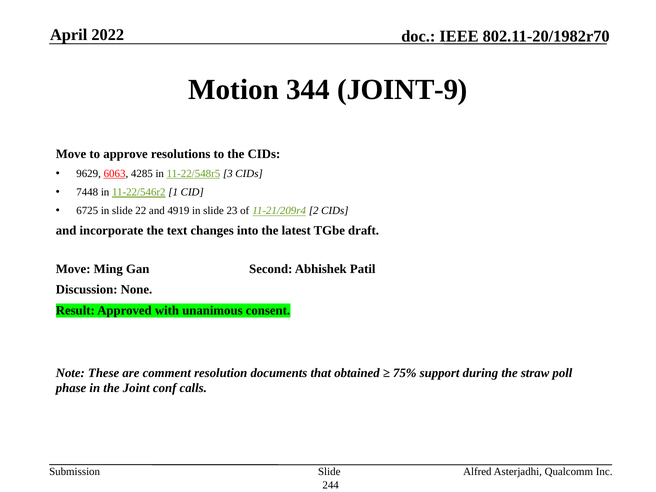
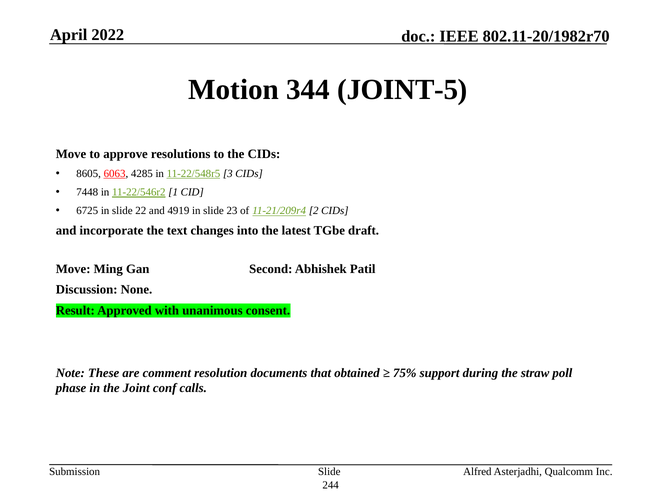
JOINT-9: JOINT-9 -> JOINT-5 (402, 89)
9629: 9629 -> 8605 (89, 174)
